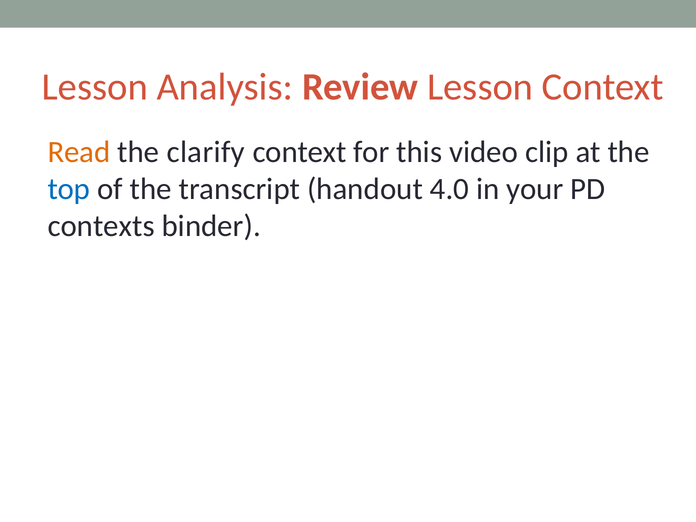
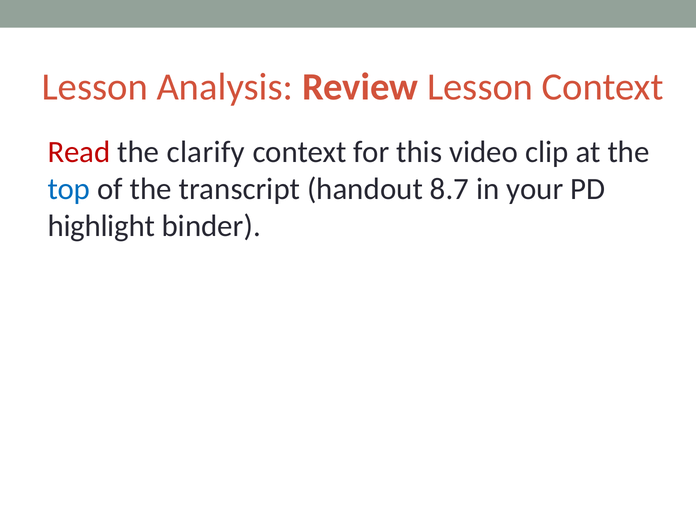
Read colour: orange -> red (79, 152)
4.0: 4.0 -> 8.7 (450, 189)
contexts: contexts -> highlight (101, 226)
